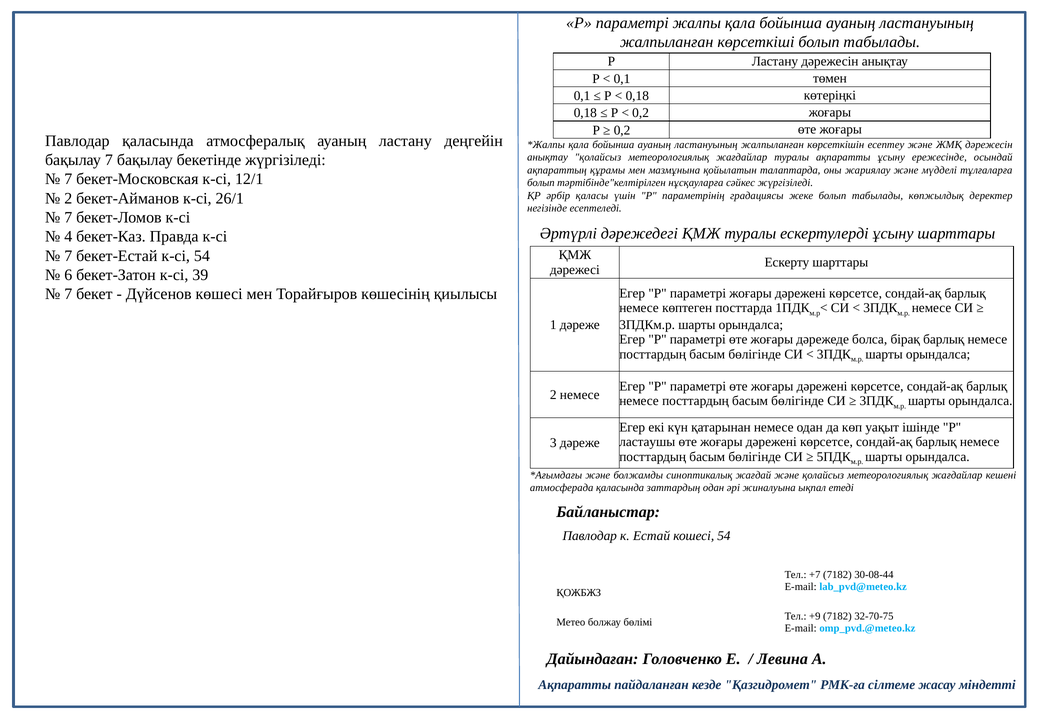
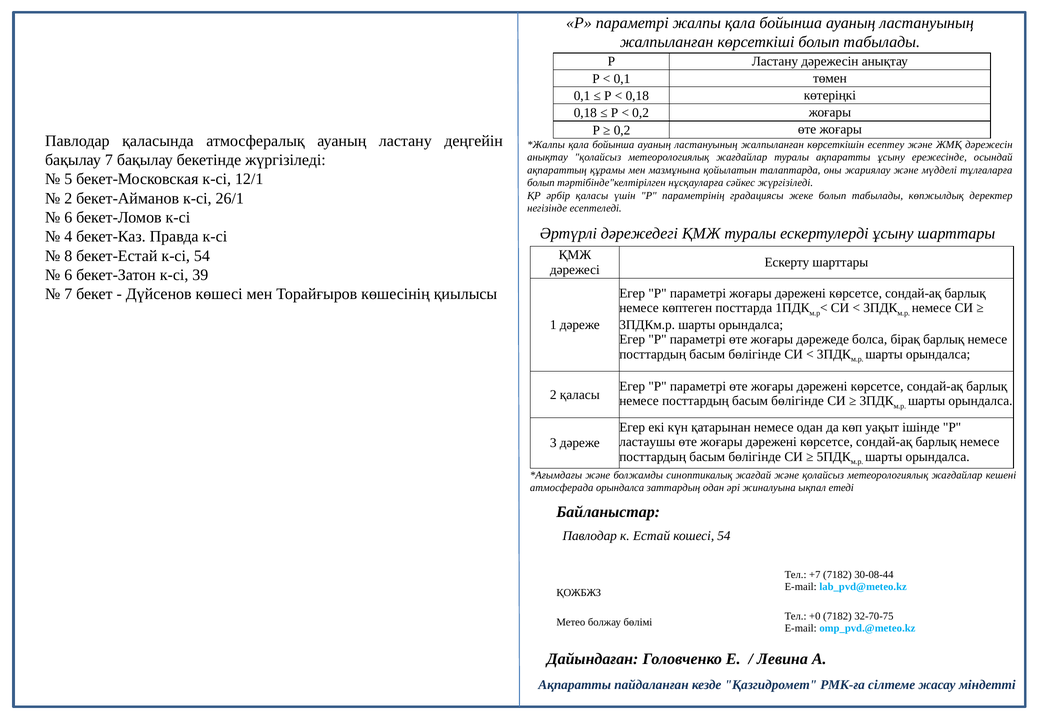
7: 7 -> 5 (68, 179)
7: 7 -> 6 (68, 218)
7: 7 -> 8 (68, 256)
2 немесе: немесе -> қаласы (580, 395)
атмосферада қаласында: қаласында -> орындалса (620, 488)
+9: +9 -> +0 (815, 617)
